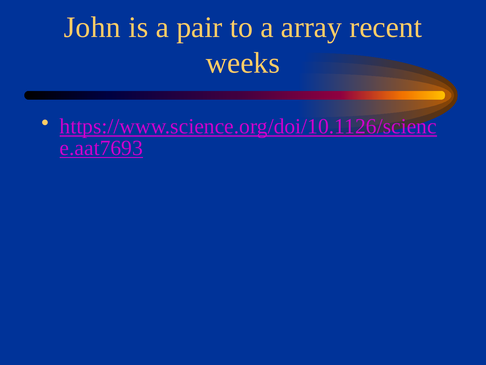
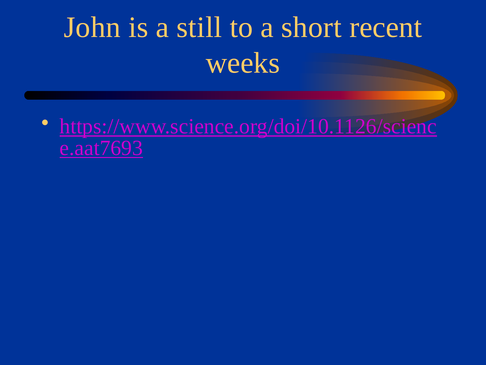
pair: pair -> still (199, 27)
array: array -> short (311, 27)
